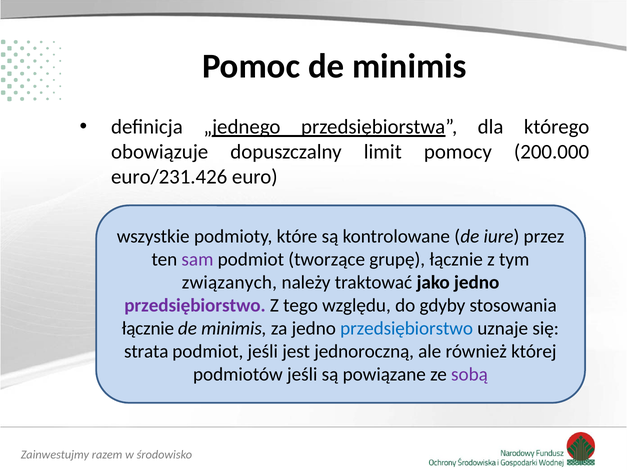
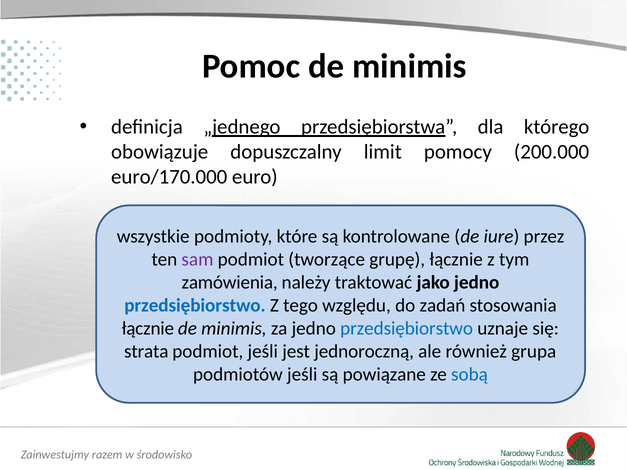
euro/231.426: euro/231.426 -> euro/170.000 (169, 177)
związanych: związanych -> zamówienia (230, 283)
przedsiębiorstwo colour: purple -> blue (195, 306)
gdyby: gdyby -> zadań (442, 306)
której: której -> grupa (534, 352)
sobą colour: purple -> blue (469, 375)
